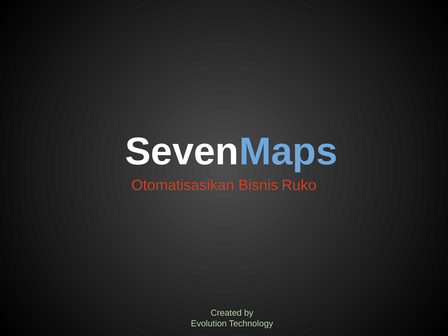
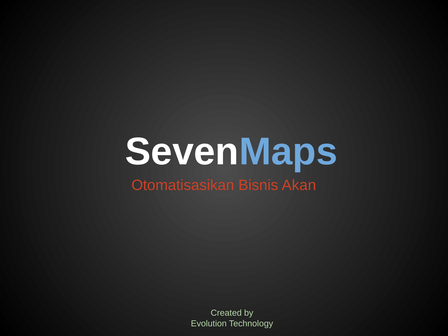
Ruko: Ruko -> Akan (299, 185)
